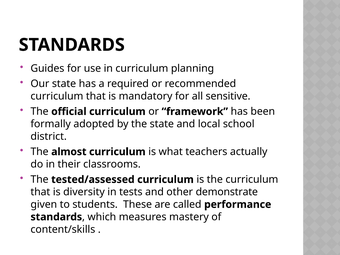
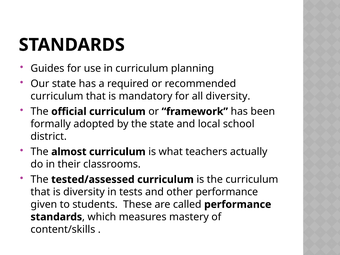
all sensitive: sensitive -> diversity (228, 96)
other demonstrate: demonstrate -> performance (227, 192)
